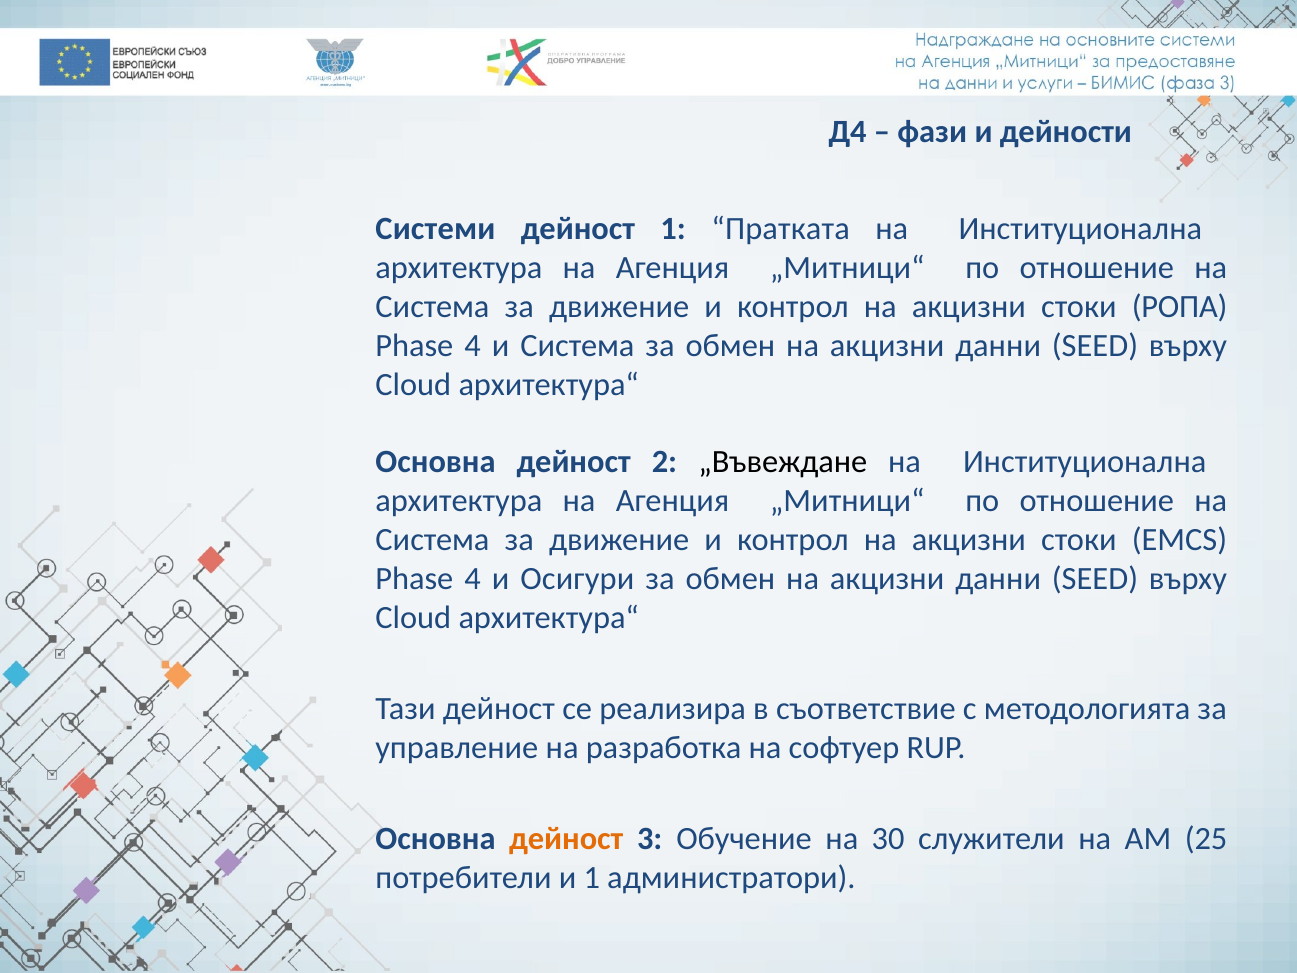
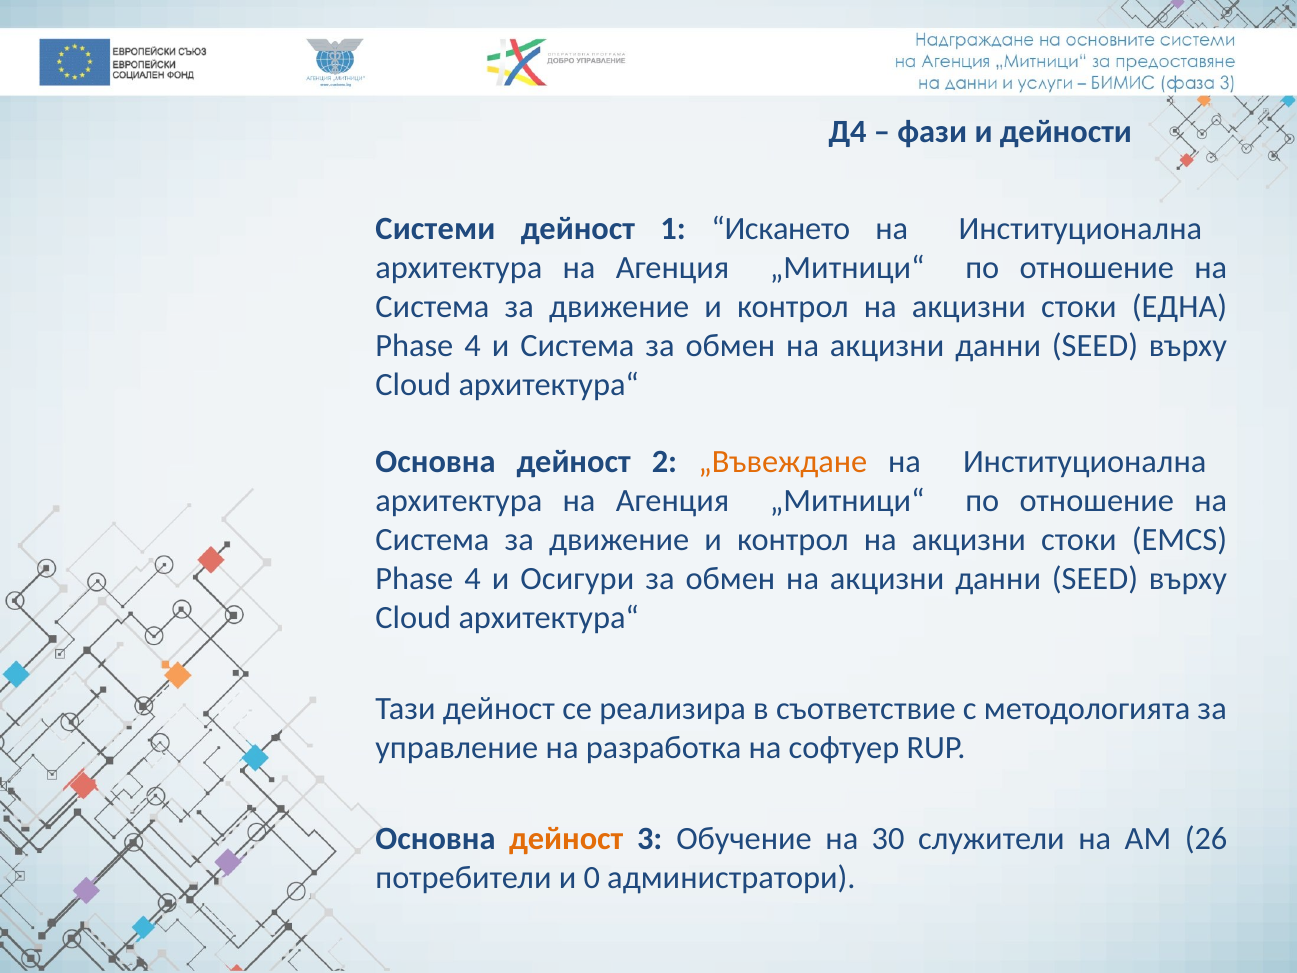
Пратката: Пратката -> Искането (781, 229)
РОПА: РОПА -> ЕДНА (1179, 306)
„Въвеждане colour: black -> orange (783, 462)
25: 25 -> 26 (1206, 838)
и 1: 1 -> 0 (592, 877)
